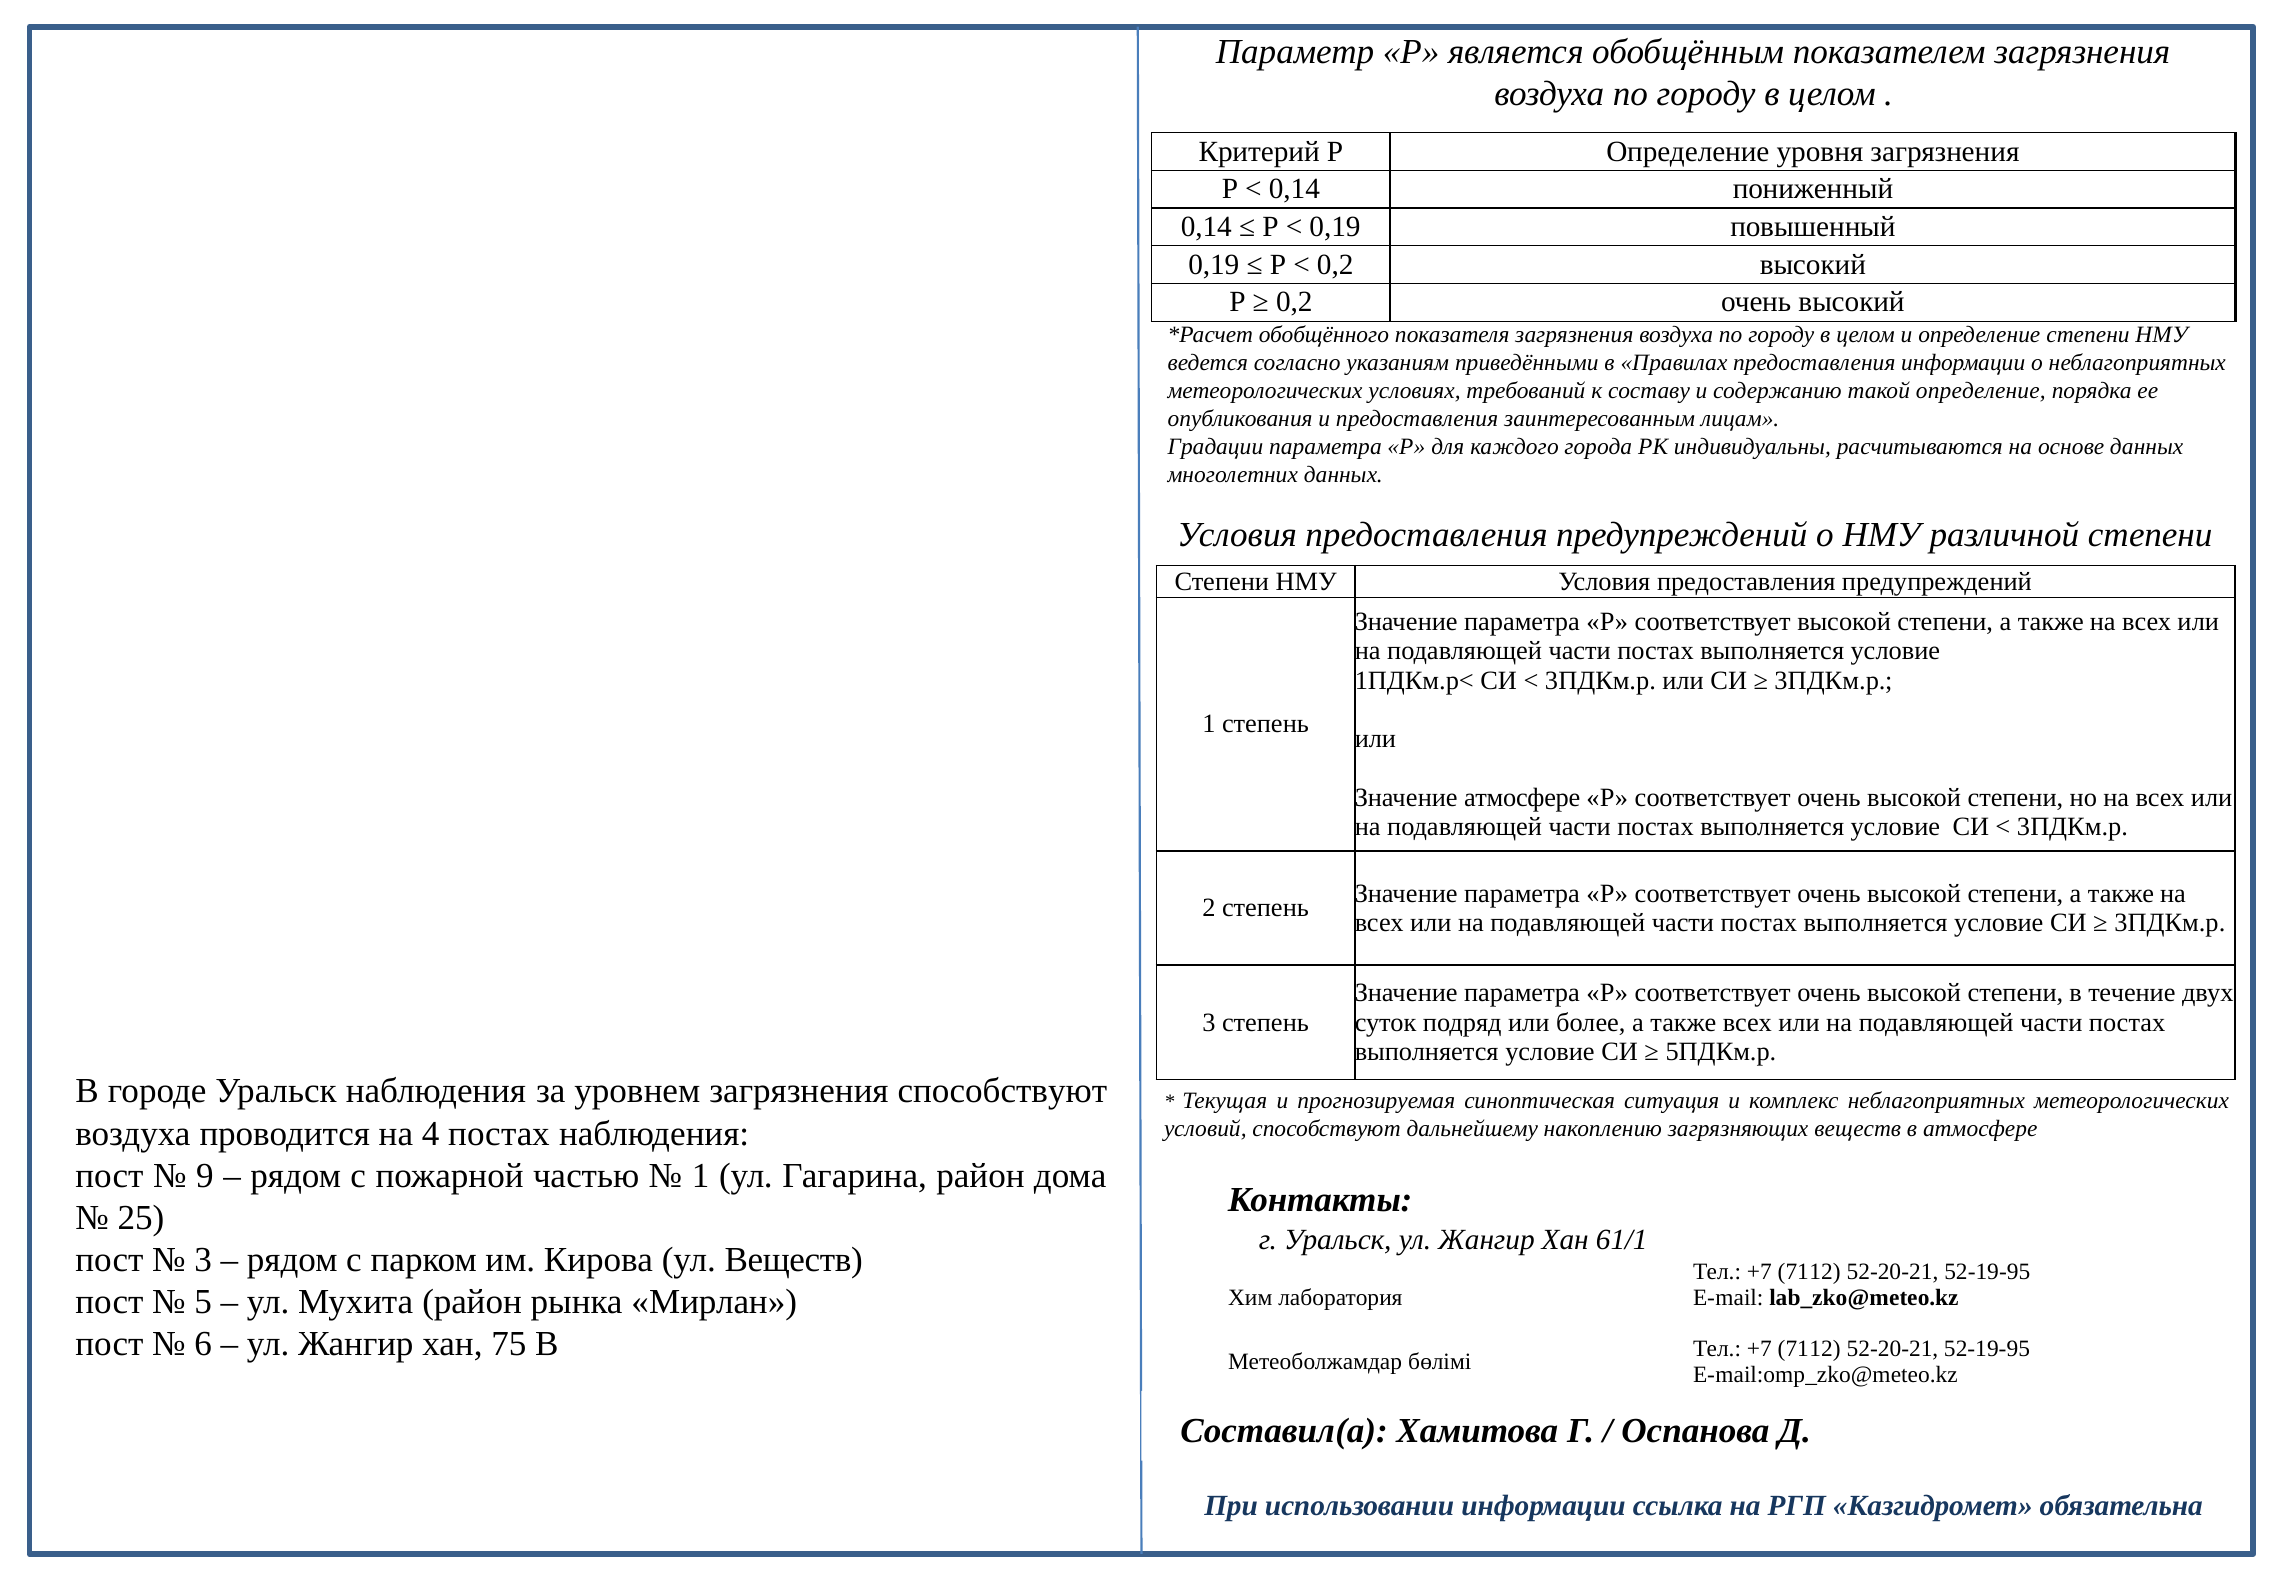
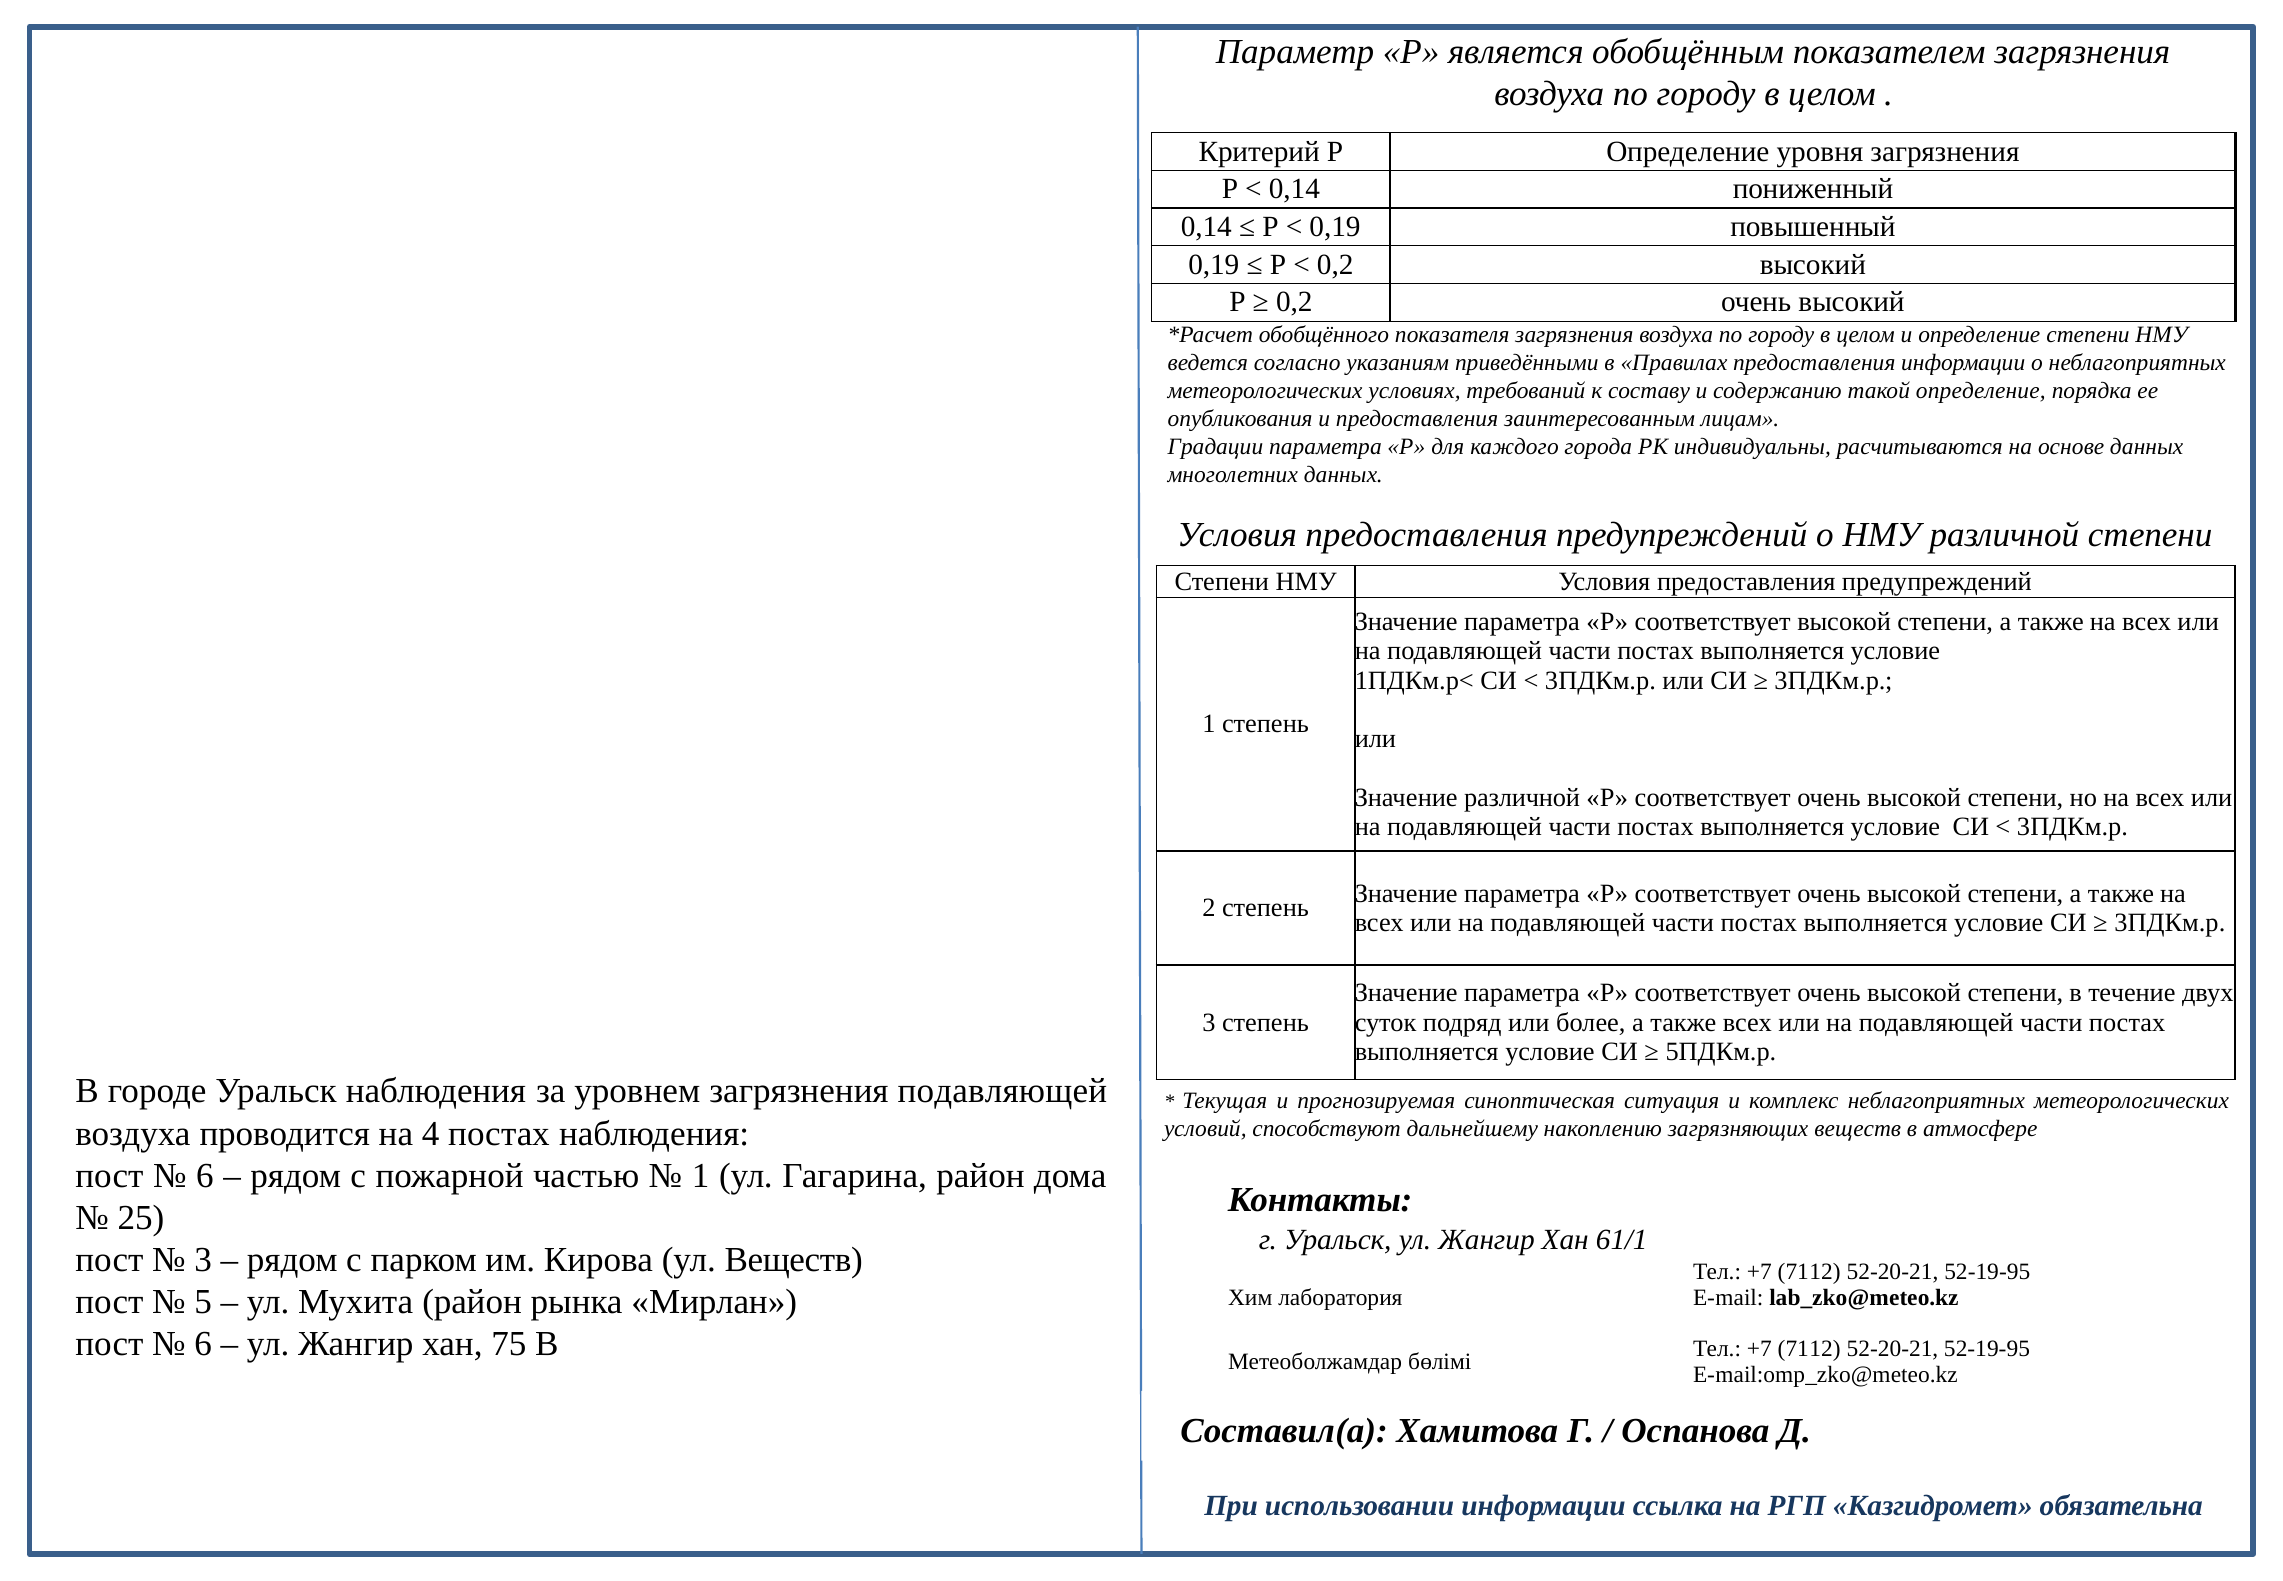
Значение атмосфере: атмосфере -> различной (1522, 797)
загрязнения способствуют: способствуют -> подавляющей (1002, 1091)
9: 9 -> 6 (205, 1175)
